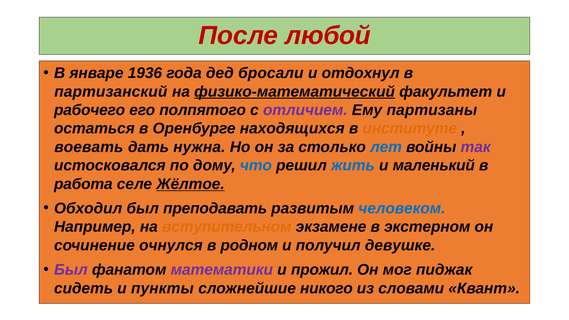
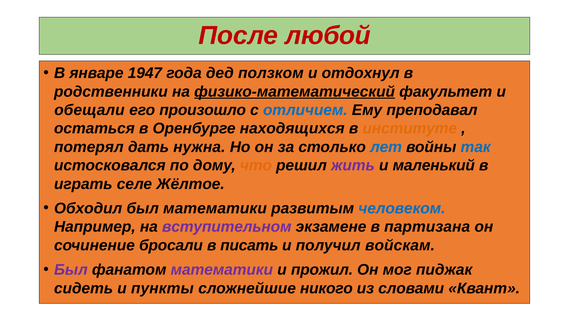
1936: 1936 -> 1947 (145, 73)
бросали: бросали -> ползком (271, 73)
партизанский: партизанский -> родственники (111, 92)
рабочего: рабочего -> обещали (89, 110)
полпятого: полпятого -> произошло (203, 110)
отличием colour: purple -> blue (305, 110)
партизаны: партизаны -> преподавал (432, 110)
воевать: воевать -> потерял (89, 147)
так colour: purple -> blue (476, 147)
что colour: blue -> orange (256, 166)
жить colour: blue -> purple (353, 166)
работа: работа -> играть (83, 184)
Жёлтое underline: present -> none (190, 184)
был преподавать: преподавать -> математики (215, 208)
вступительном colour: orange -> purple (227, 227)
экстерном: экстерном -> партизана (427, 227)
очнулся: очнулся -> бросали (171, 245)
родном: родном -> писать (249, 245)
девушке: девушке -> войскам (400, 245)
